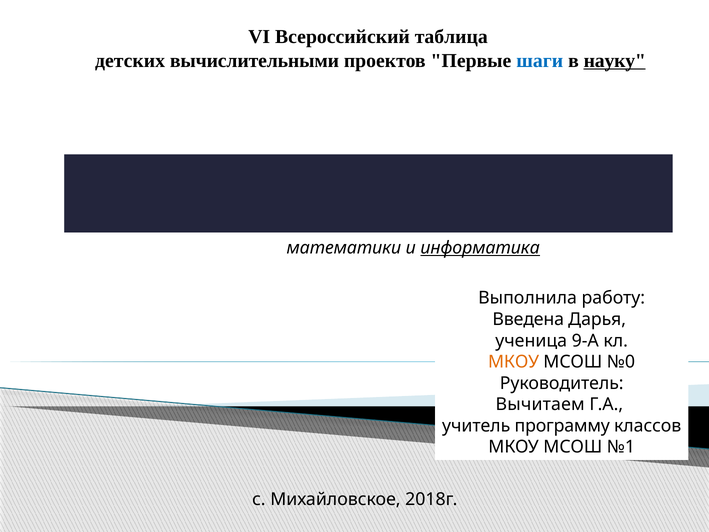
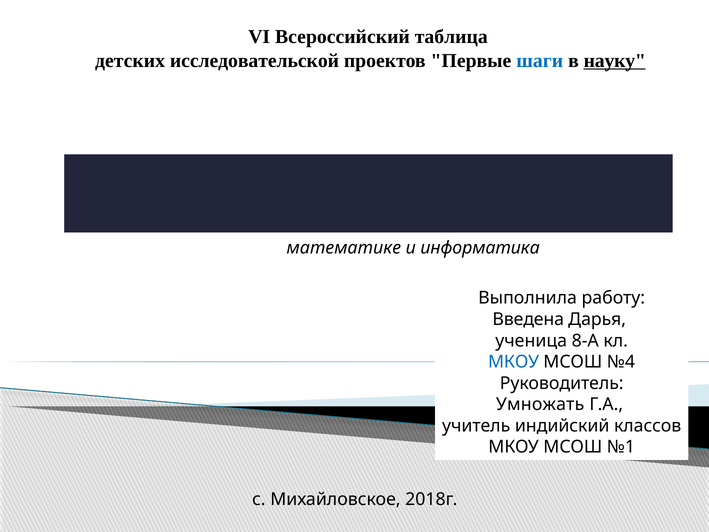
вычислительными: вычислительными -> исследовательской (254, 61)
математики: математики -> математике (344, 248)
информатика underline: present -> none (480, 248)
9-А: 9-А -> 8-А (585, 341)
МКОУ colour: orange -> blue (514, 362)
№0: №0 -> №4 (621, 362)
Вычитаем: Вычитаем -> Умножать (540, 404)
программу: программу -> индийский (562, 426)
